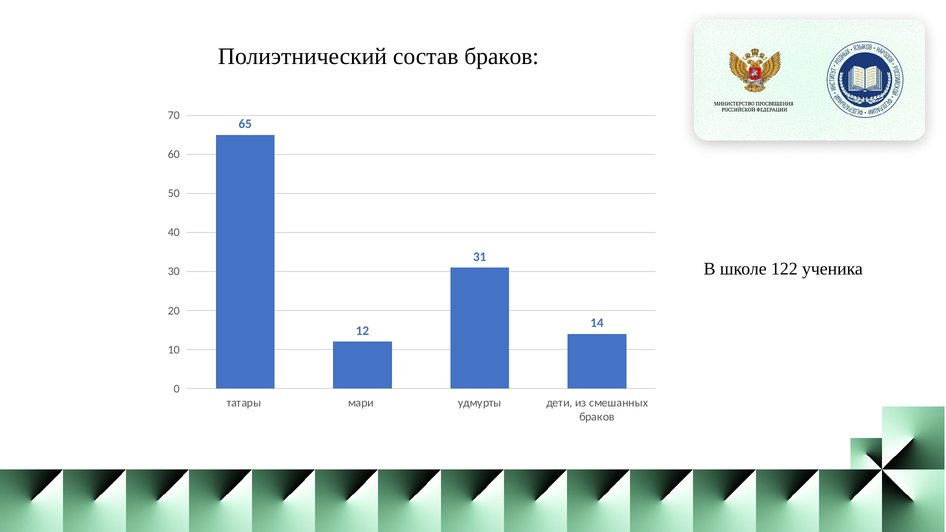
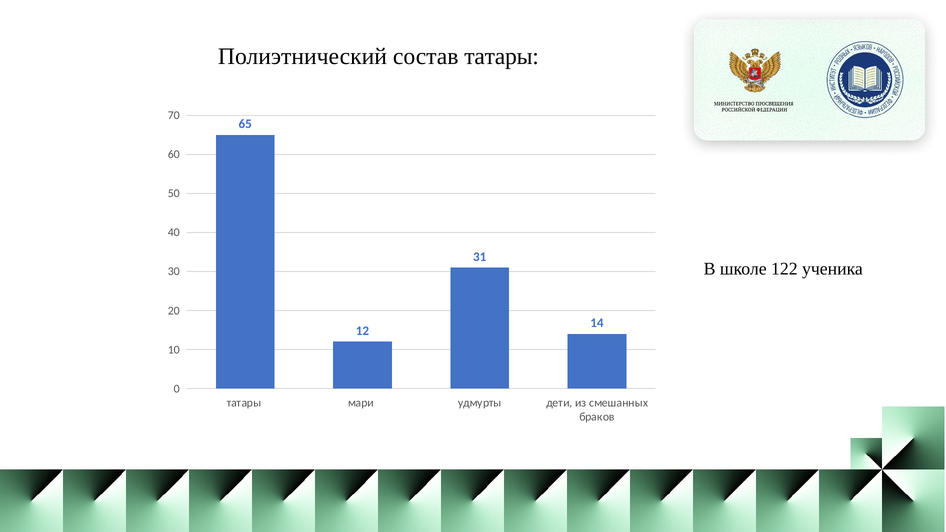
состав браков: браков -> татары (502, 57)
